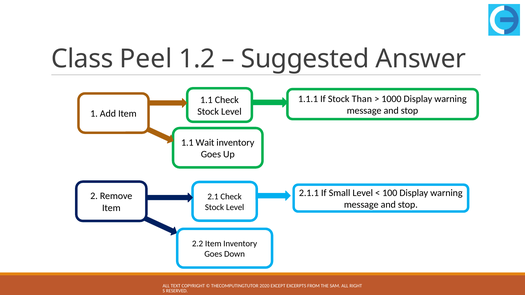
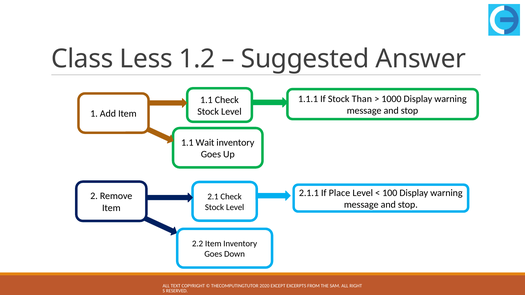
Peel: Peel -> Less (146, 59)
Small: Small -> Place (339, 193)
